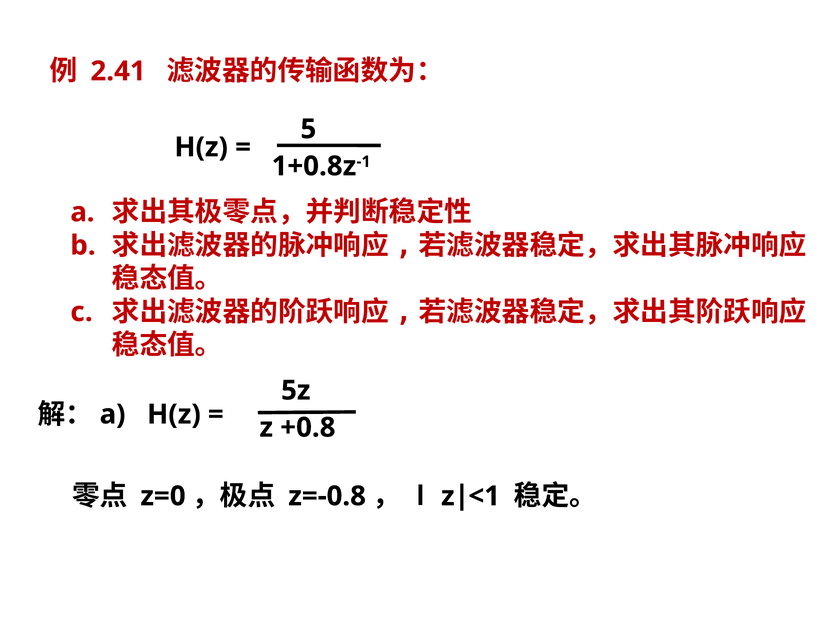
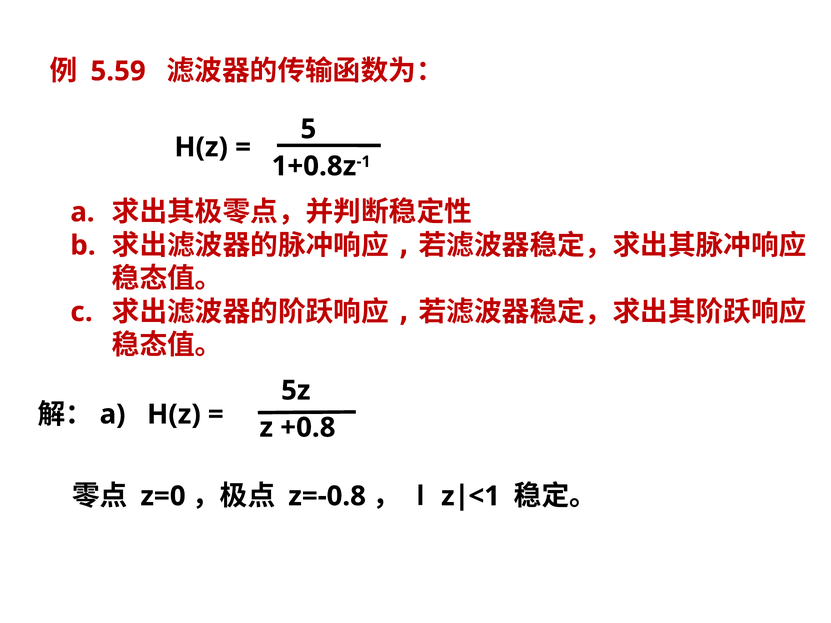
2.41: 2.41 -> 5.59 (118, 71)
